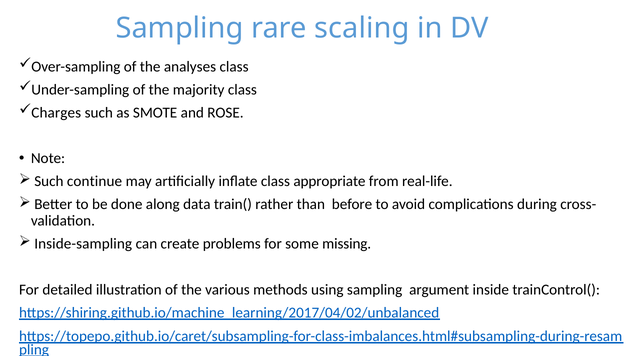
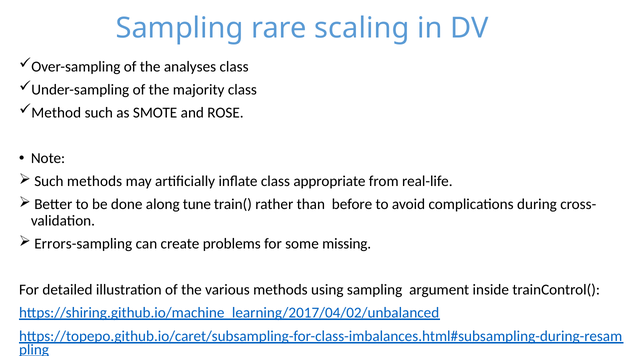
Charges: Charges -> Method (56, 113)
Such continue: continue -> methods (95, 181)
data: data -> tune (197, 204)
Inside-sampling: Inside-sampling -> Errors-sampling (83, 244)
